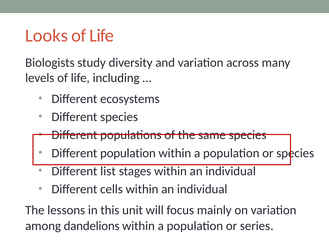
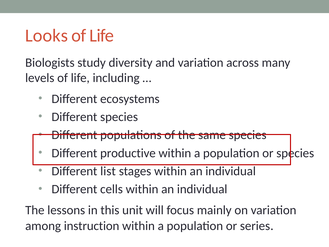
Different population: population -> productive (128, 153)
dandelions: dandelions -> instruction (92, 226)
